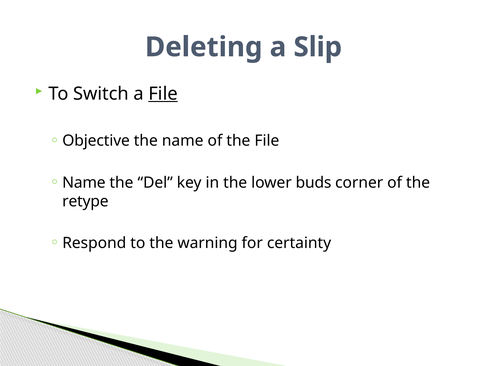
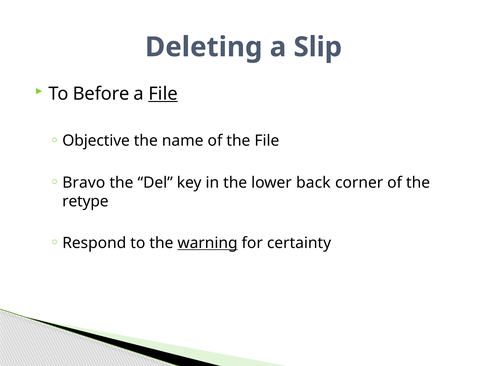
Switch: Switch -> Before (101, 94)
Name: Name -> Bravo (84, 182)
buds: buds -> back (313, 182)
warning underline: none -> present (208, 242)
